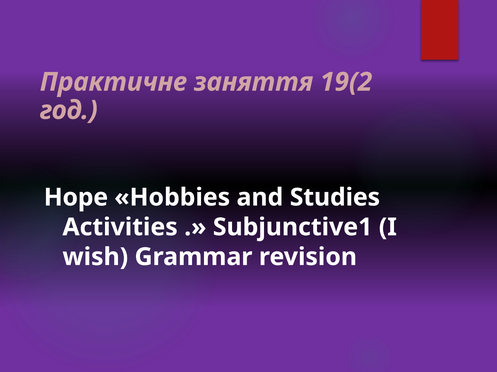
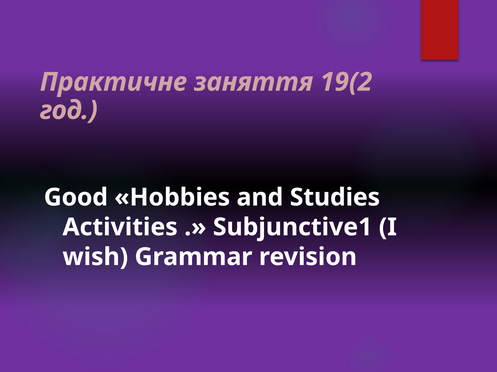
Hope: Hope -> Good (76, 198)
